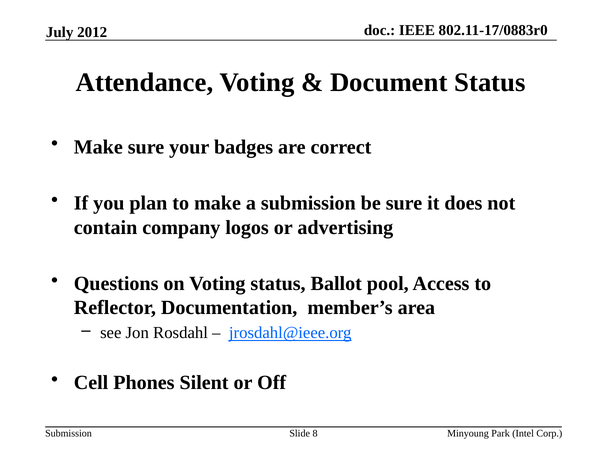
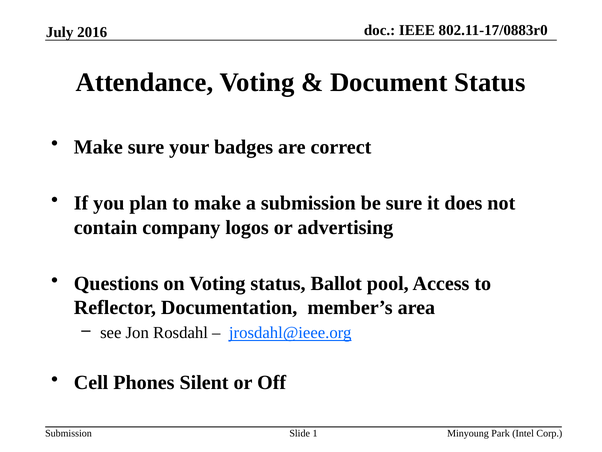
2012: 2012 -> 2016 (92, 32)
8: 8 -> 1 (315, 433)
